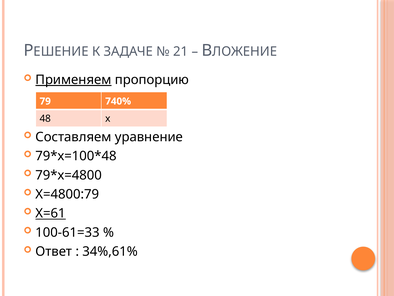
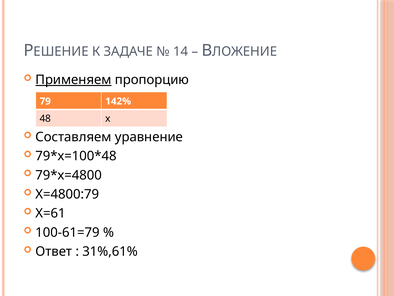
21: 21 -> 14 (181, 52)
740%: 740% -> 142% (118, 101)
Х=61 underline: present -> none (51, 213)
100-61=33: 100-61=33 -> 100-61=79 (68, 232)
34%,61%: 34%,61% -> 31%,61% (110, 251)
